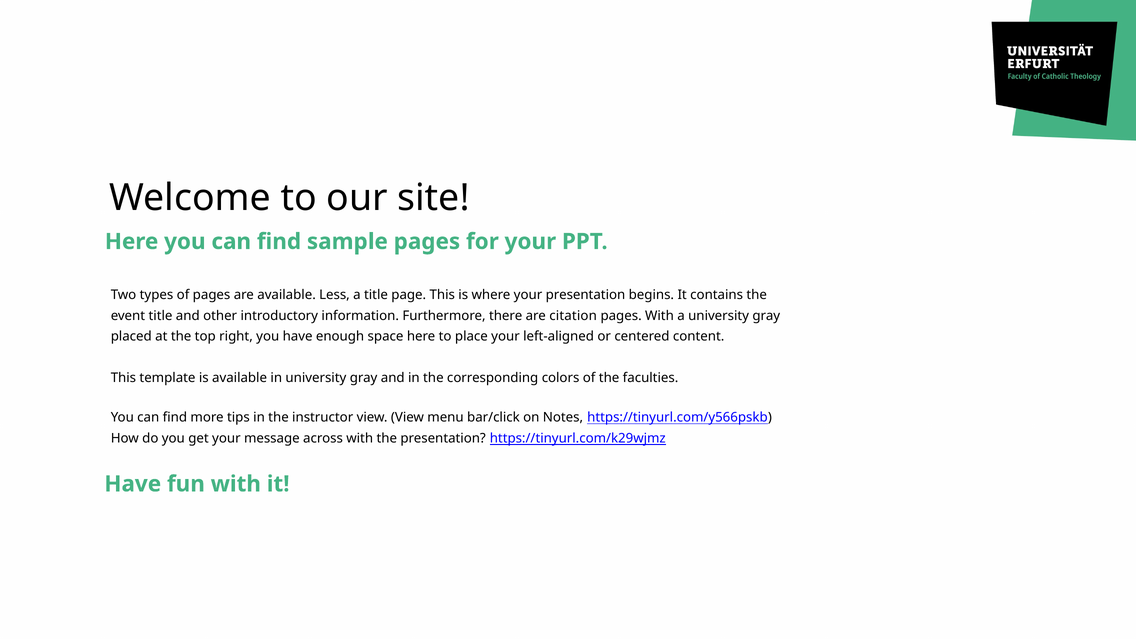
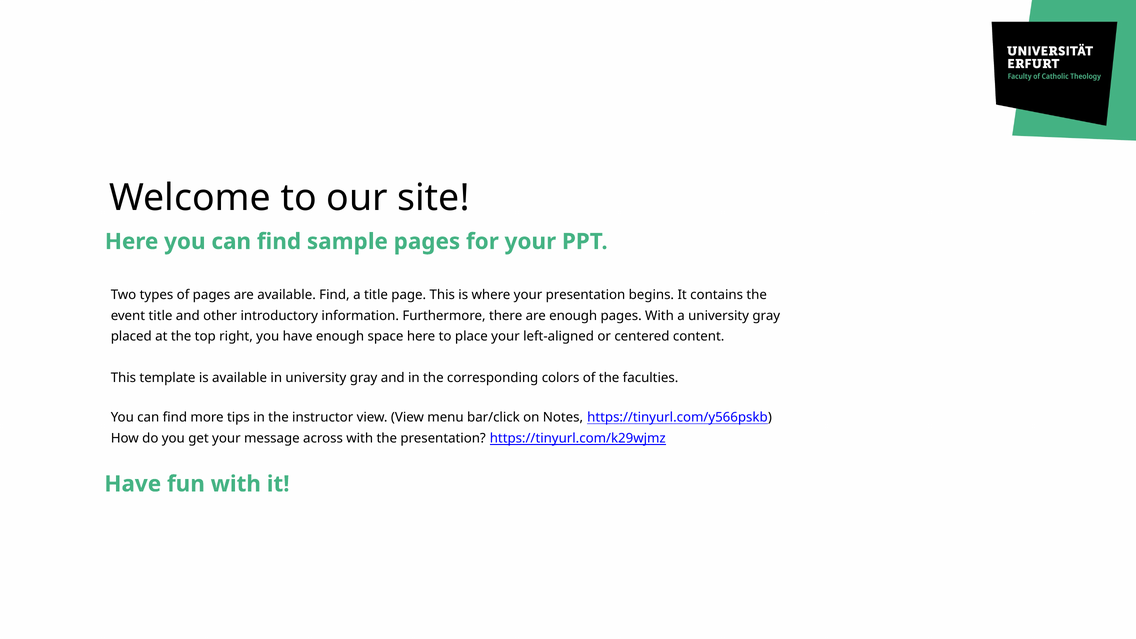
available Less: Less -> Find (334, 295)
are citation: citation -> enough (573, 316)
